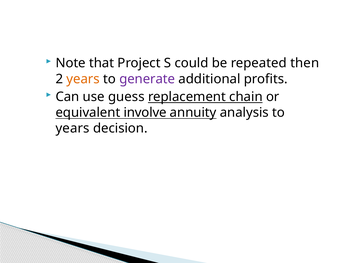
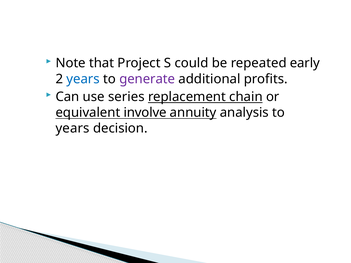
then: then -> early (305, 63)
years colour: orange -> blue (83, 79)
guess: guess -> series (126, 97)
